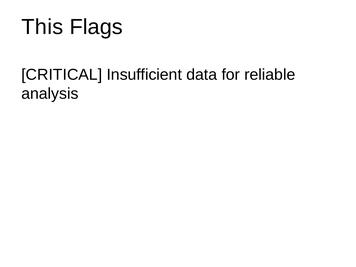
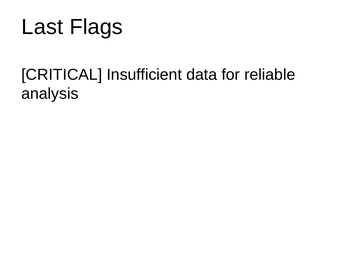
This: This -> Last (42, 27)
